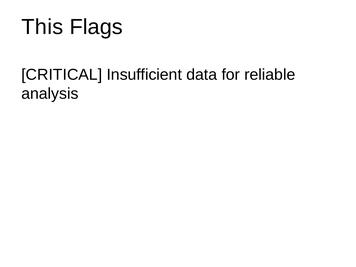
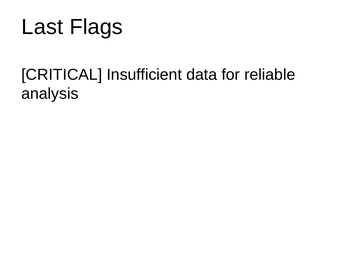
This: This -> Last (42, 27)
